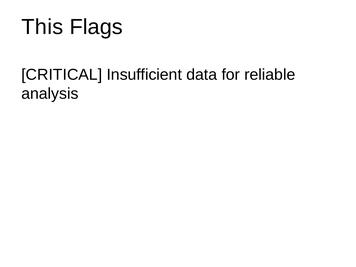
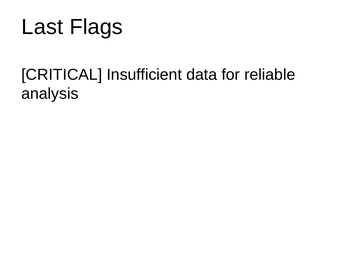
This: This -> Last (42, 27)
